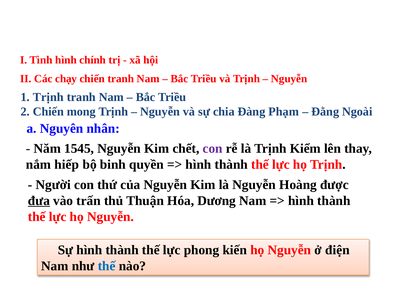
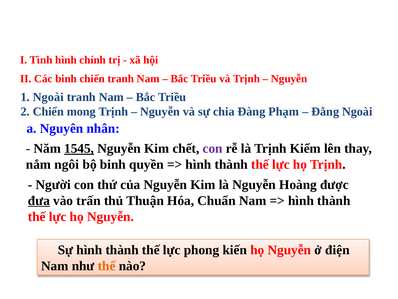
Các chạy: chạy -> binh (66, 79)
1 Trịnh: Trịnh -> Ngoài (48, 97)
1545 underline: none -> present (79, 148)
hiếp: hiếp -> ngôi (67, 164)
Dương: Dương -> Chuẩn (217, 200)
thế colour: blue -> orange (107, 266)
